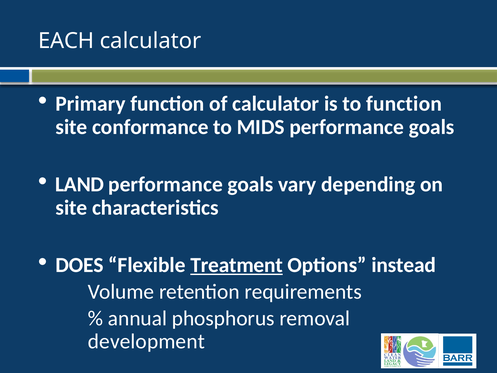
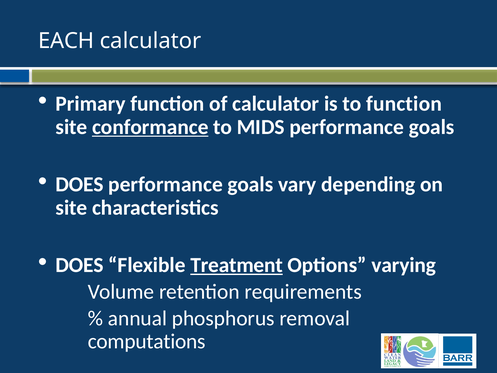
conformance underline: none -> present (150, 127)
LAND: LAND -> DOES (80, 184)
instead: instead -> varying (404, 265)
development: development -> computations (147, 341)
